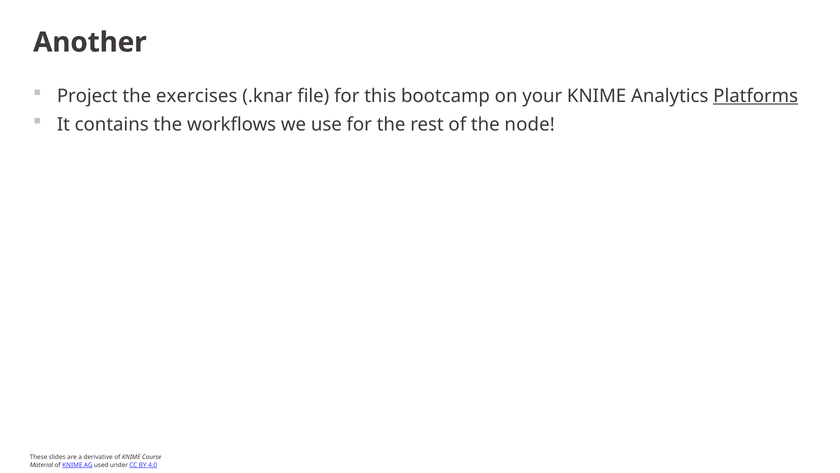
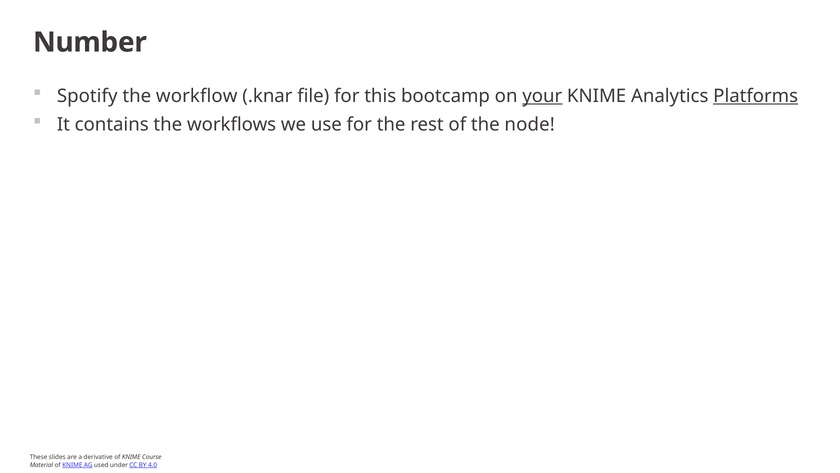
Another: Another -> Number (90, 42)
Project: Project -> Spotify (87, 96)
exercises: exercises -> workflow (197, 96)
your underline: none -> present (542, 96)
